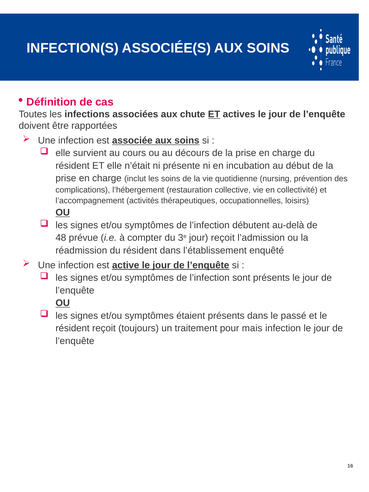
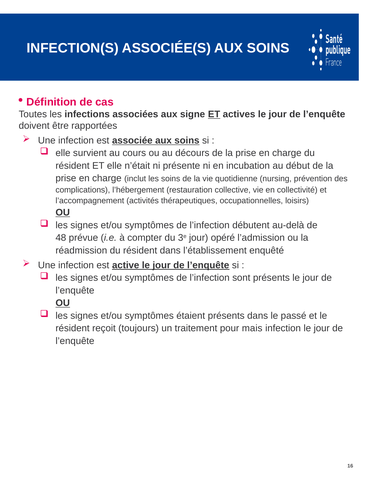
chute: chute -> signe (193, 114)
jour reçoit: reçoit -> opéré (223, 238)
